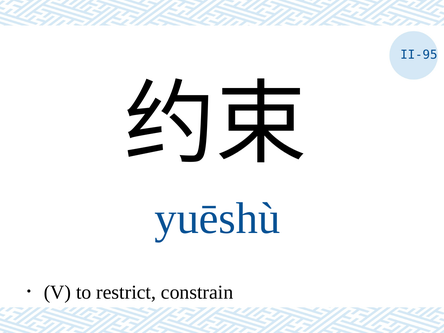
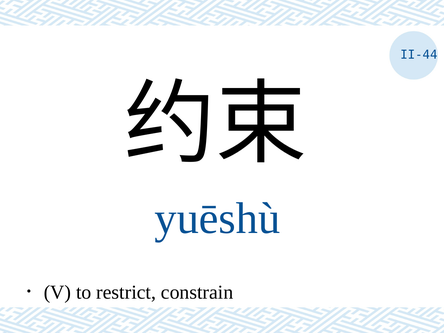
II-95: II-95 -> II-44 (419, 55)
